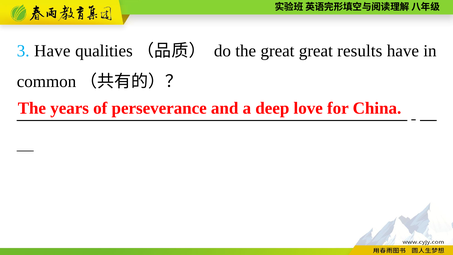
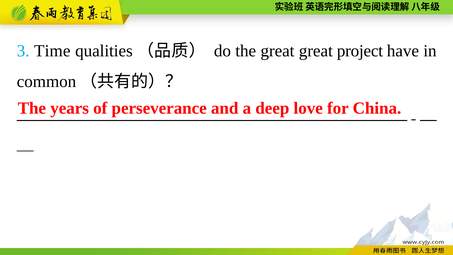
3 Have: Have -> Time (52, 51)
results: results -> project (360, 51)
